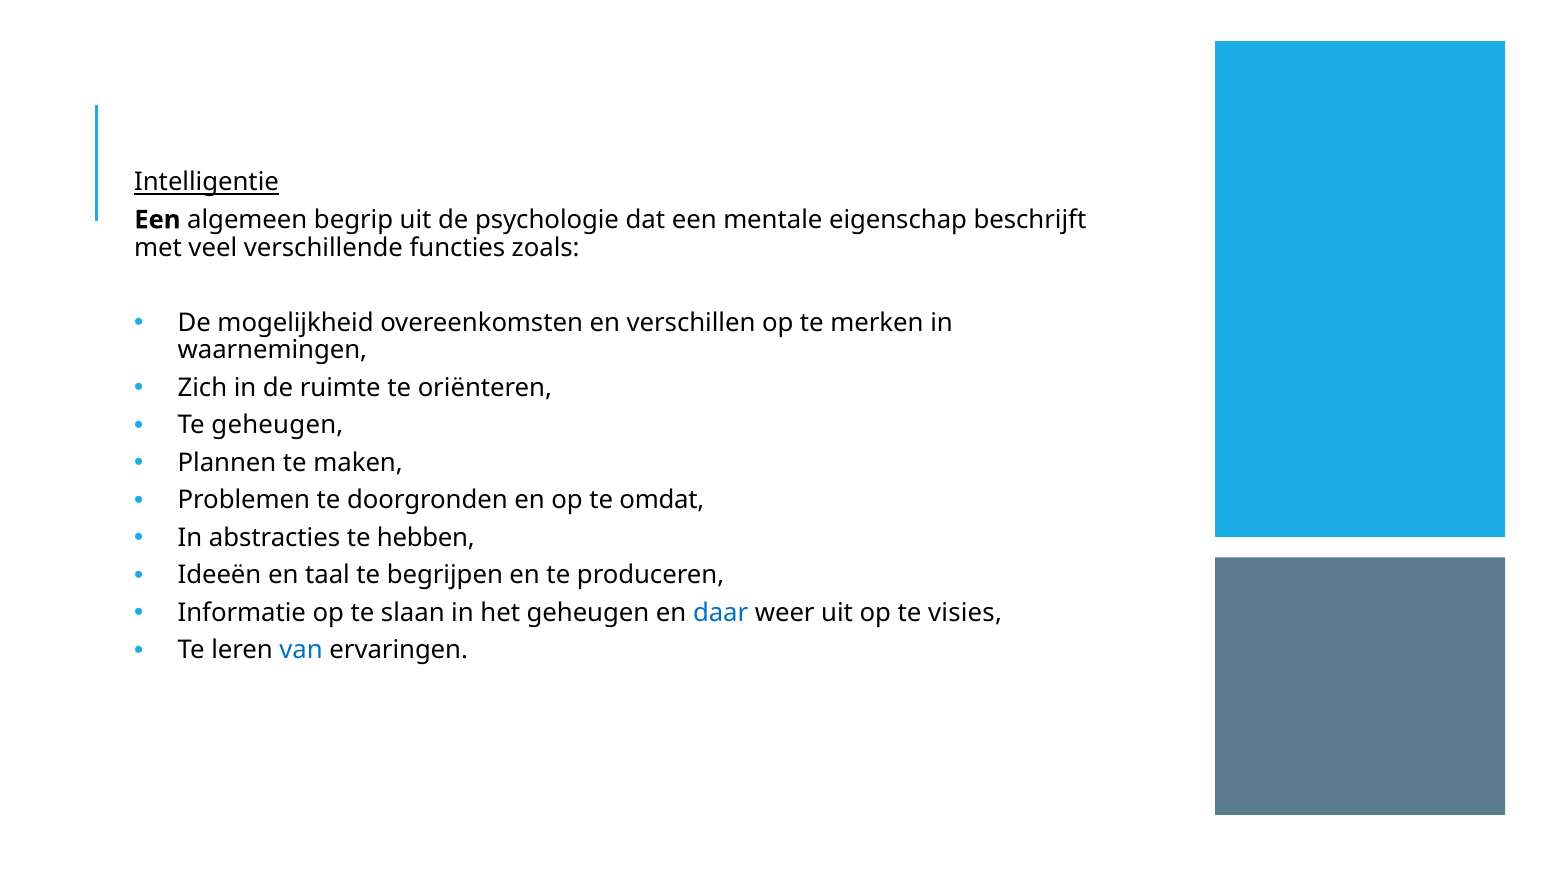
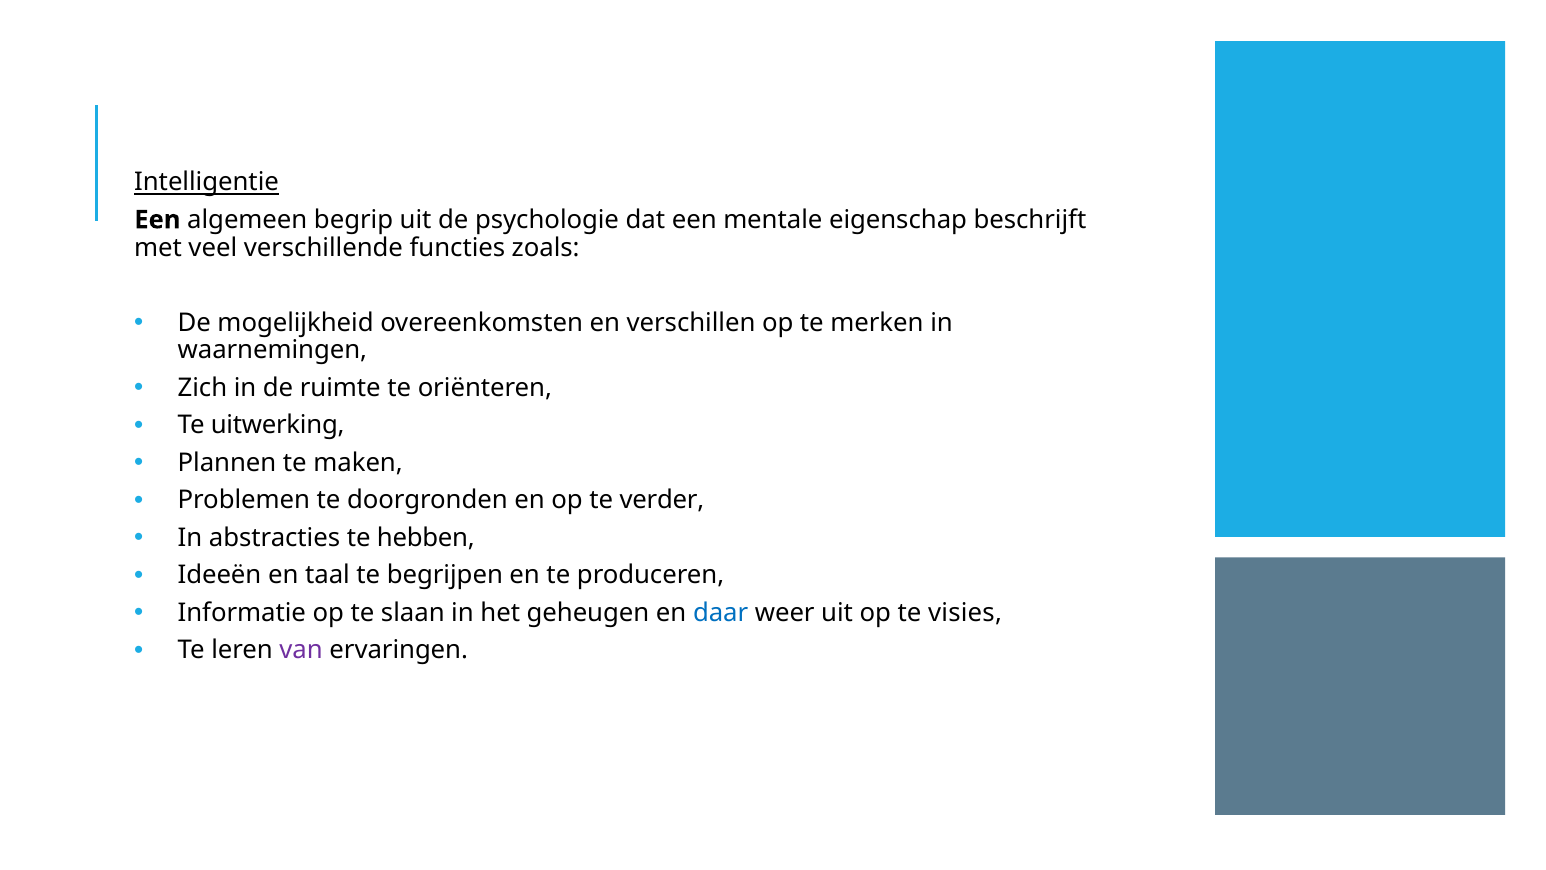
Te geheugen: geheugen -> uitwerking (278, 425)
omdat: omdat -> verder (662, 500)
van colour: blue -> purple (301, 650)
